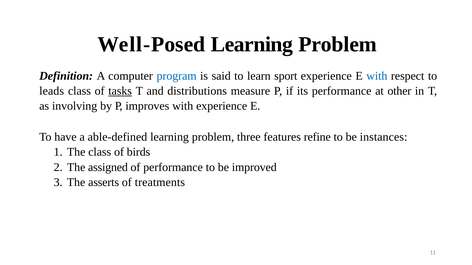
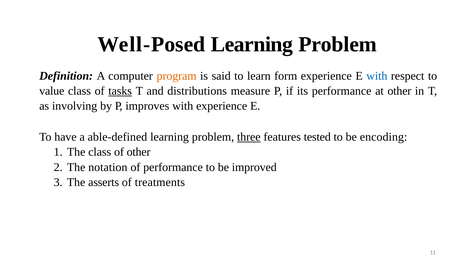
program colour: blue -> orange (177, 76)
sport: sport -> form (286, 76)
leads: leads -> value (52, 91)
three underline: none -> present (249, 137)
refine: refine -> tested (317, 137)
instances: instances -> encoding (384, 137)
of birds: birds -> other (139, 152)
assigned: assigned -> notation (108, 167)
